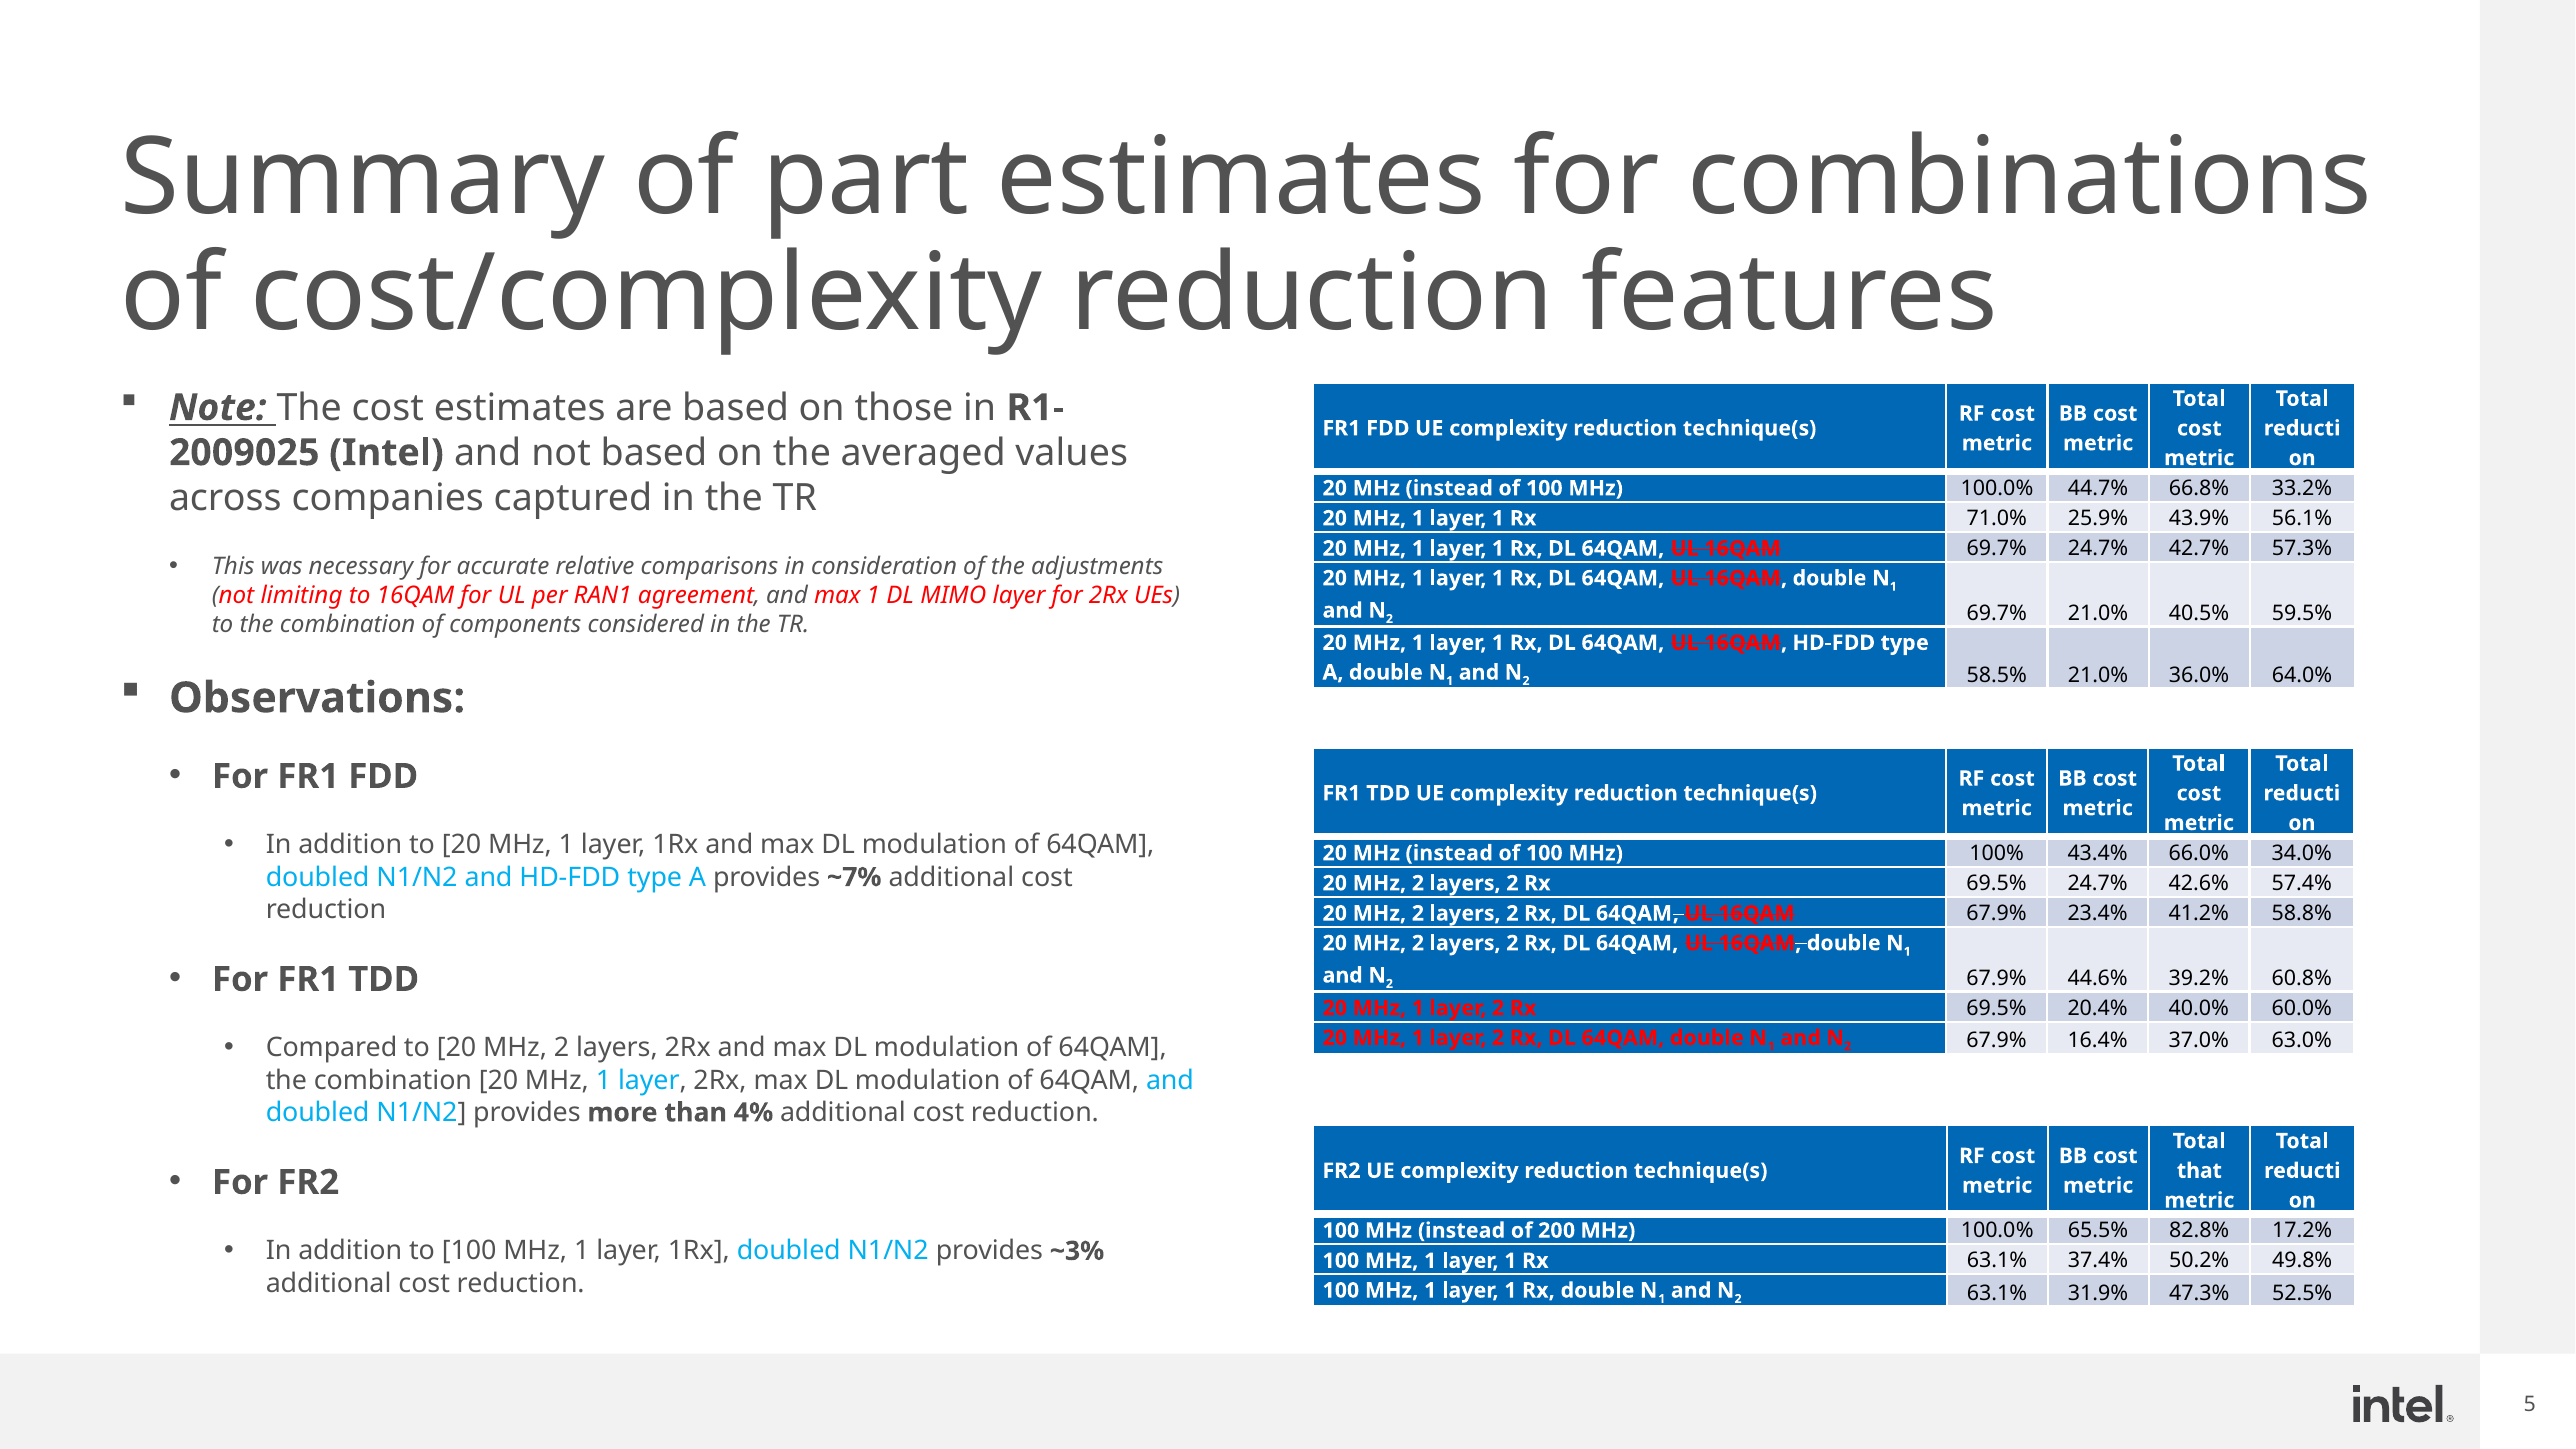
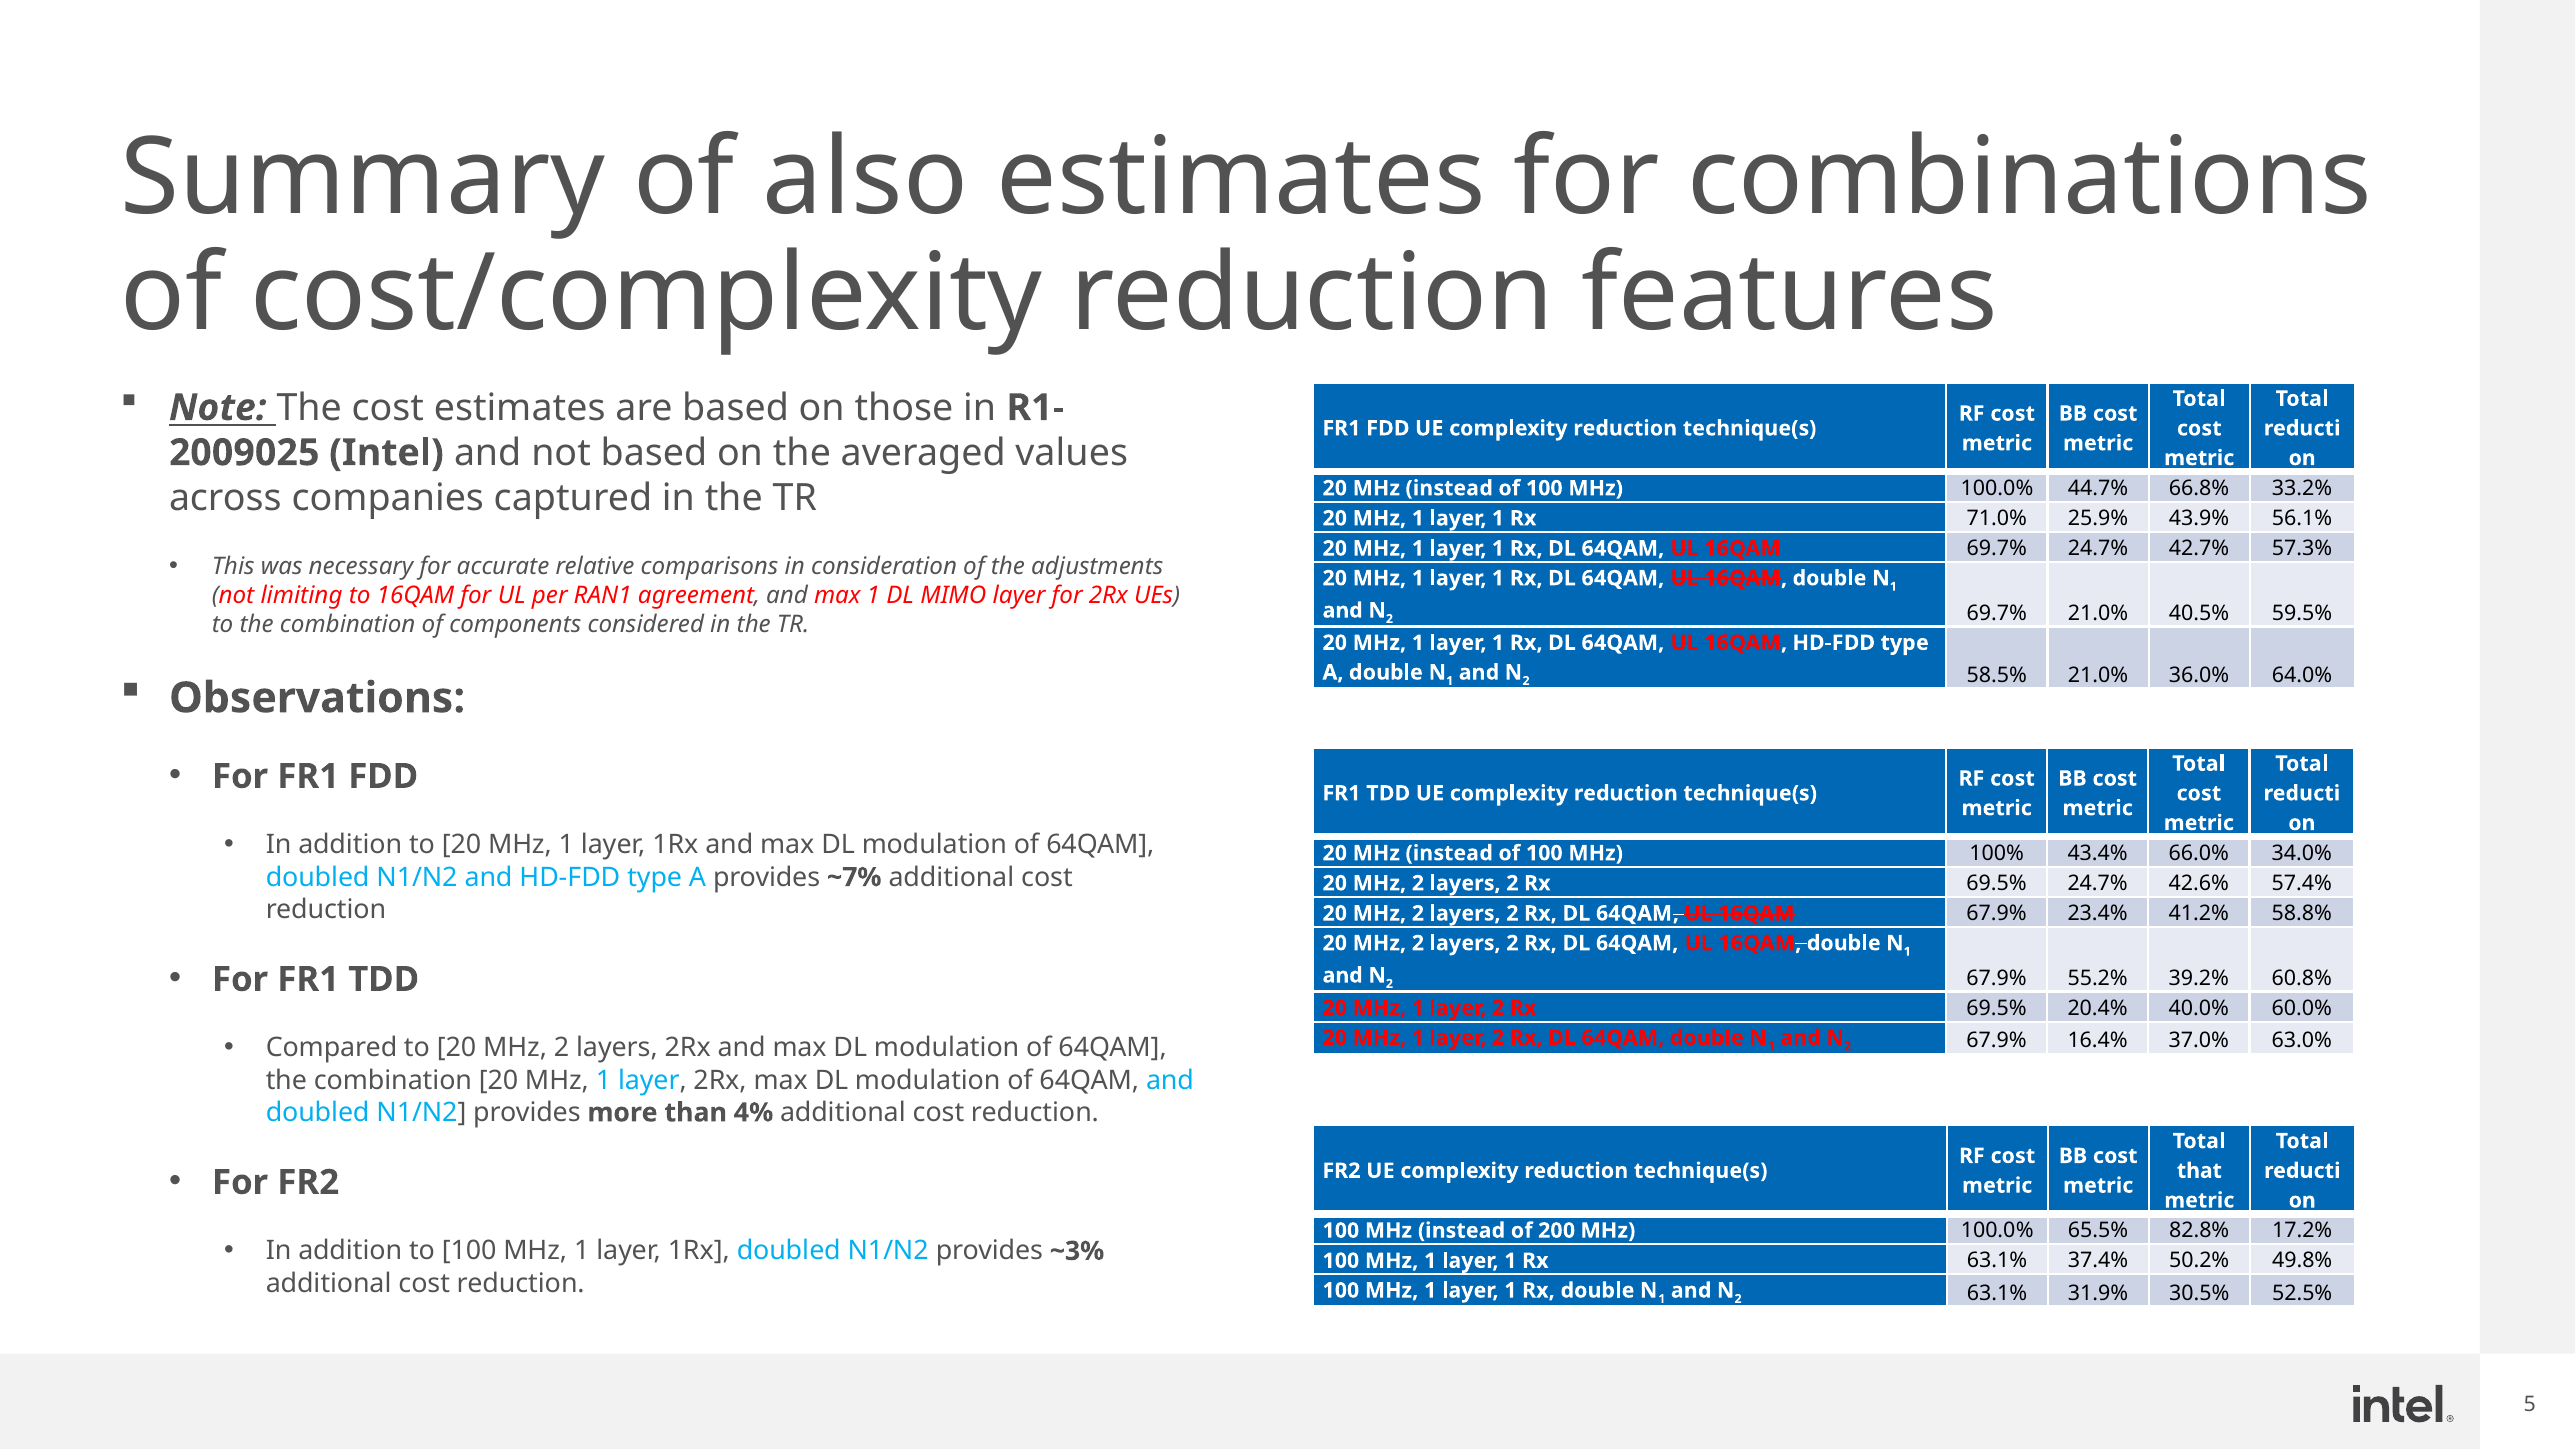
part: part -> also (865, 178)
44.6%: 44.6% -> 55.2% (2098, 978)
47.3%: 47.3% -> 30.5% (2199, 1293)
